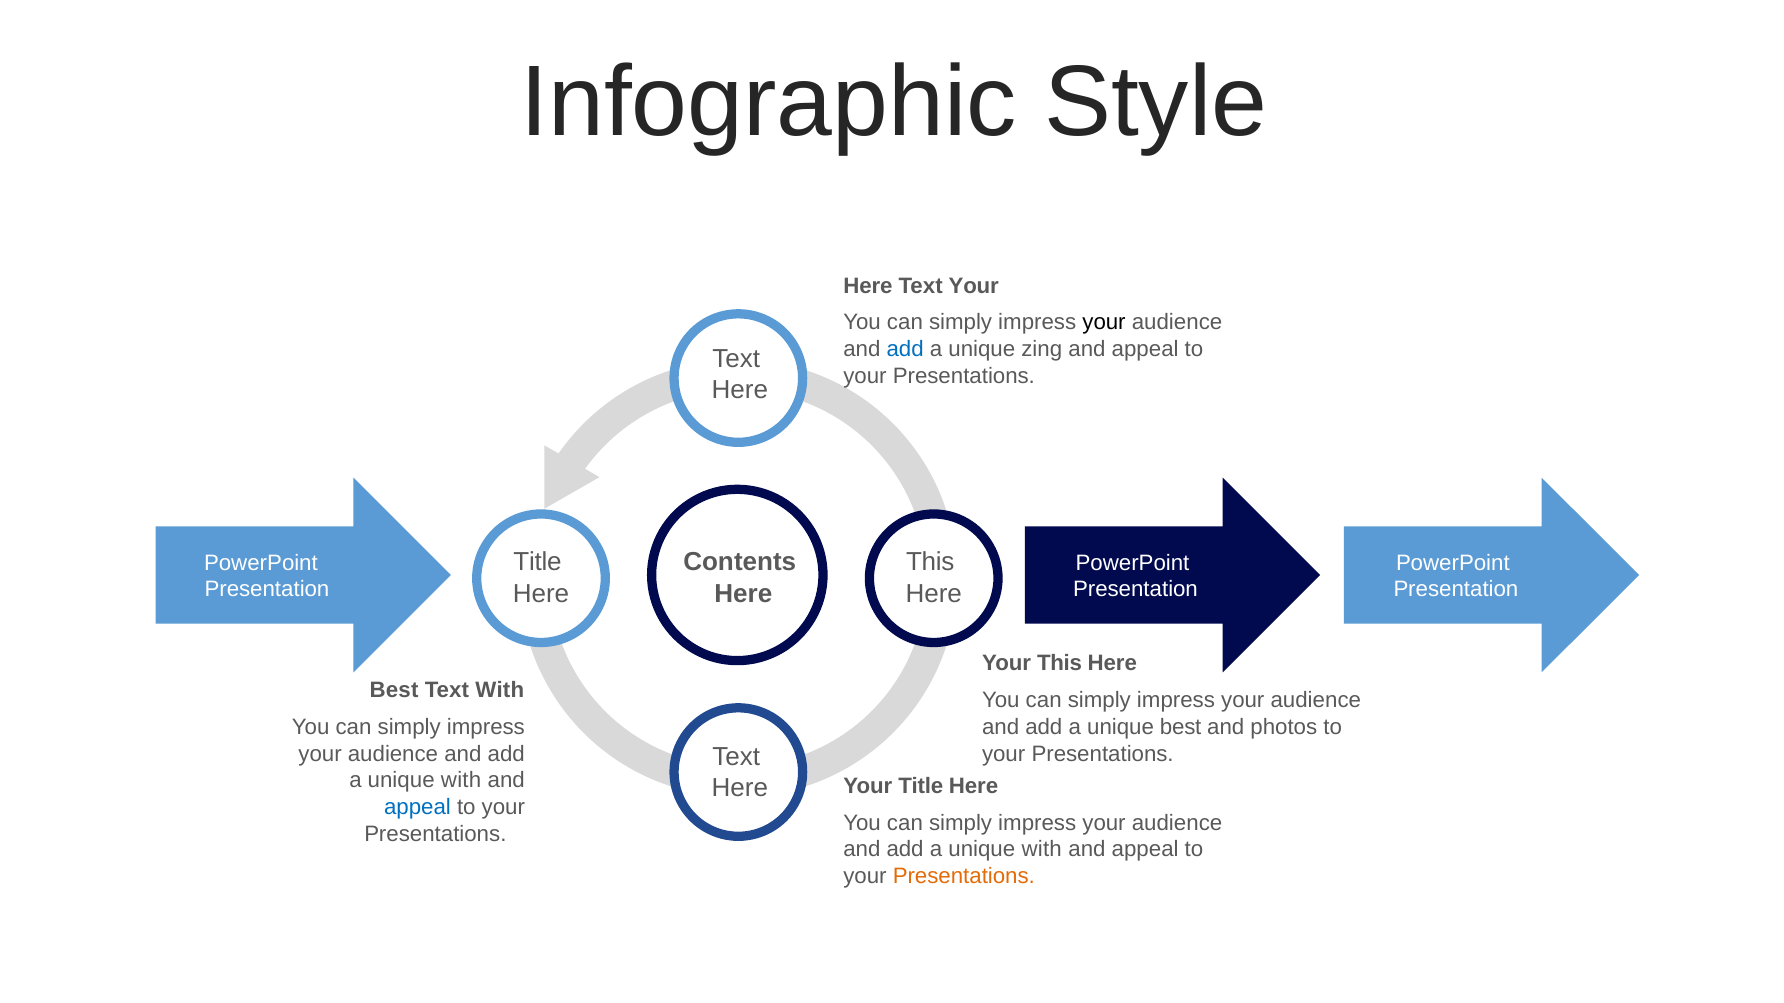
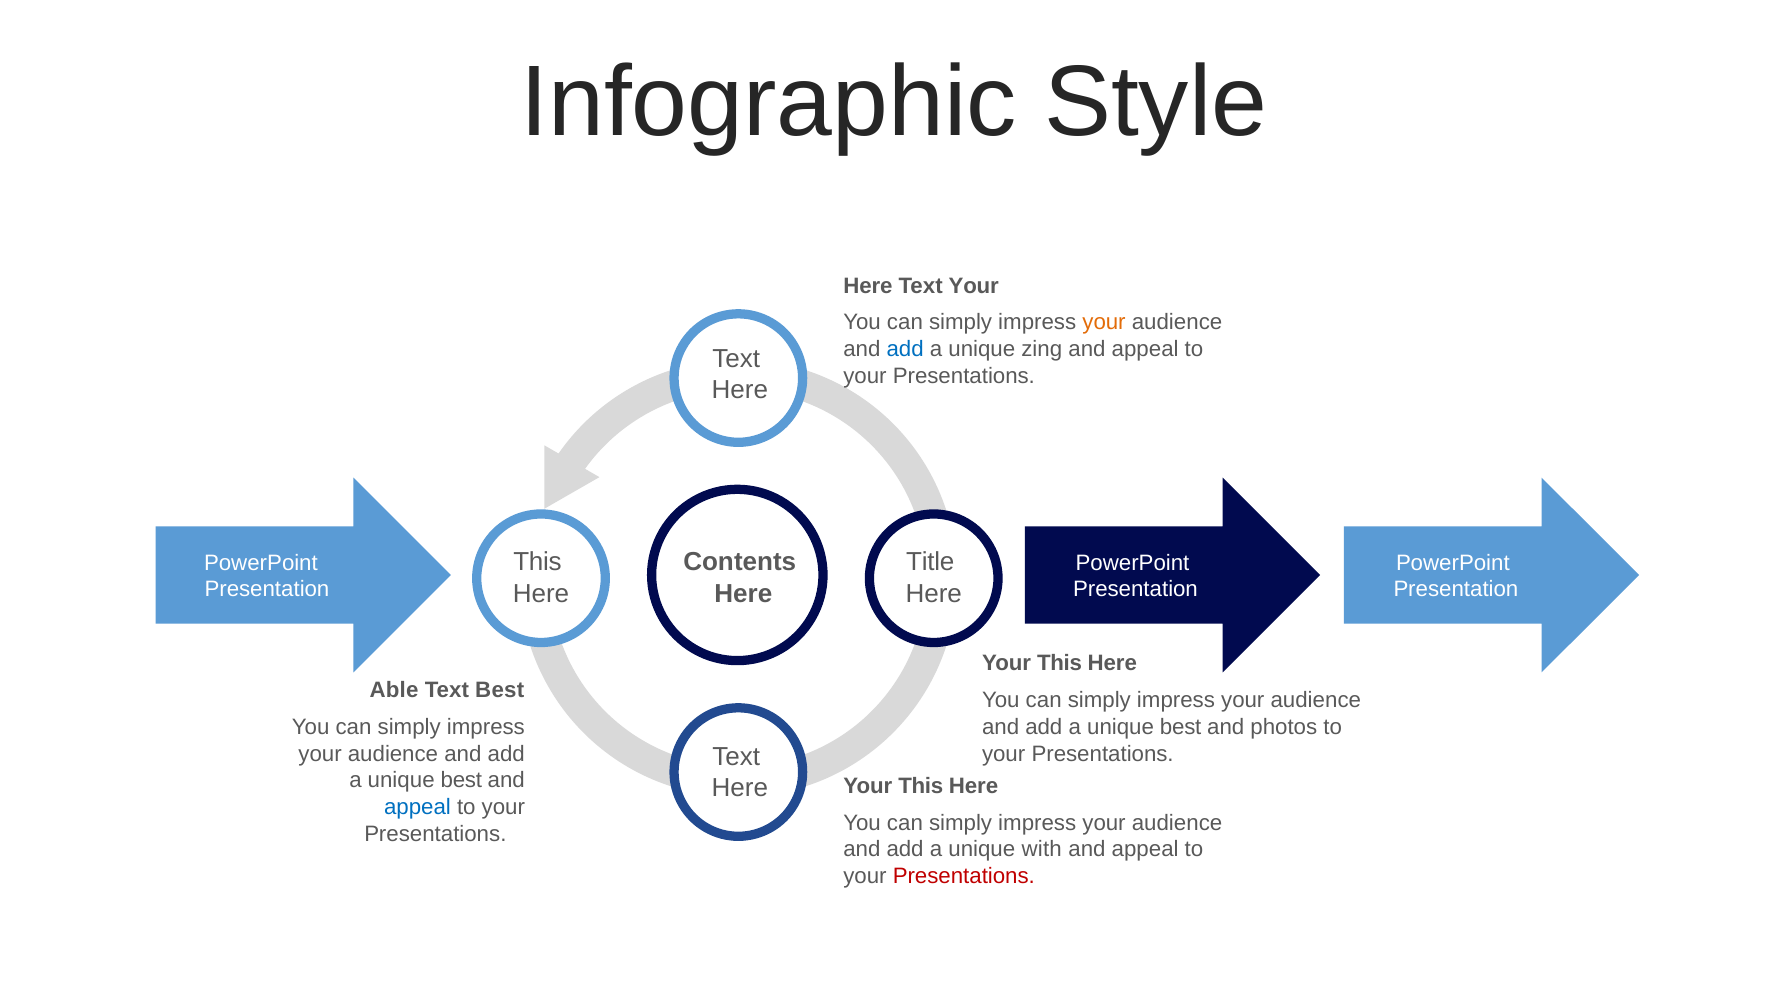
your colour: black -> orange (1104, 323)
Title: Title -> This (537, 563)
This: This -> Title (930, 563)
Best: Best -> Able (394, 691)
Text With: With -> Best (500, 691)
with: with -> best (461, 781)
Title: Title -> This (921, 786)
Presentations colour: orange -> red (964, 877)
